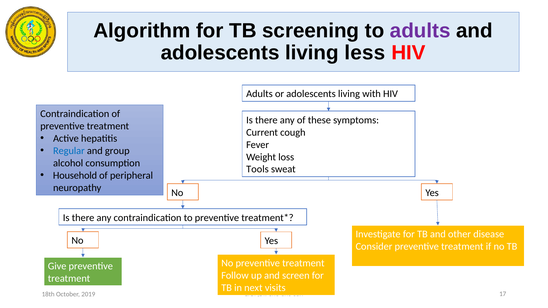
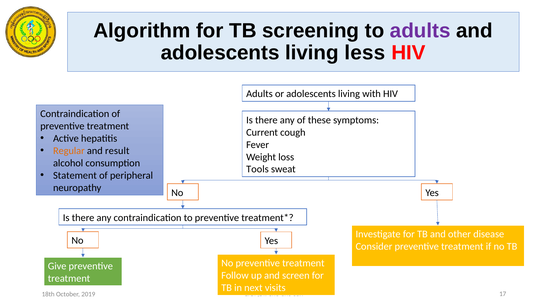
Regular colour: blue -> orange (69, 151)
group: group -> result (117, 151)
Household: Household -> Statement (75, 176)
